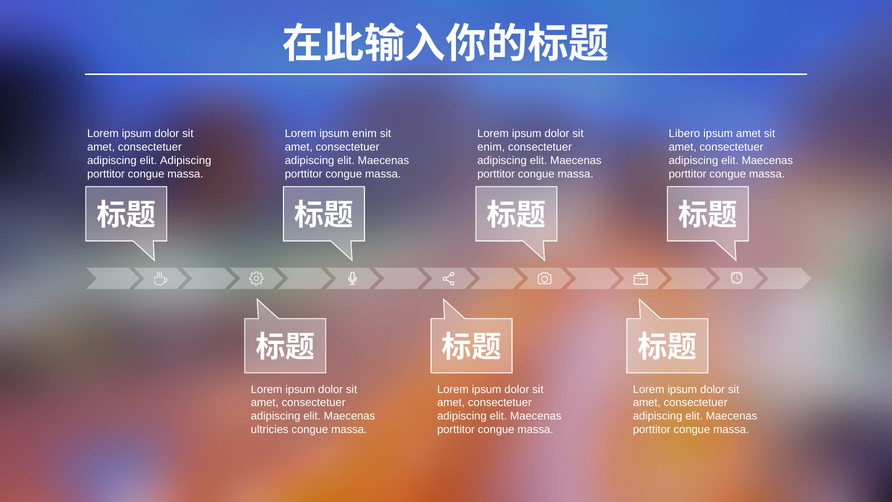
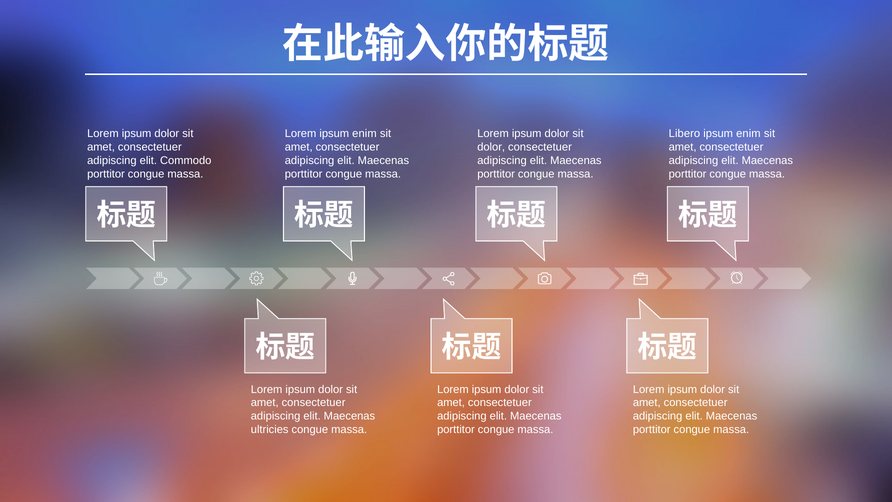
amet: amet -> enim (748, 134)
enim: enim -> dolor (491, 147)
elit Adipiscing: Adipiscing -> Commodo (186, 160)
